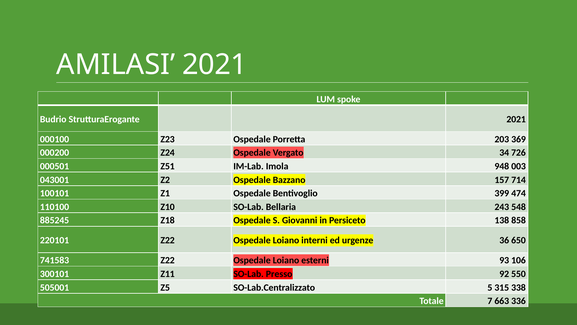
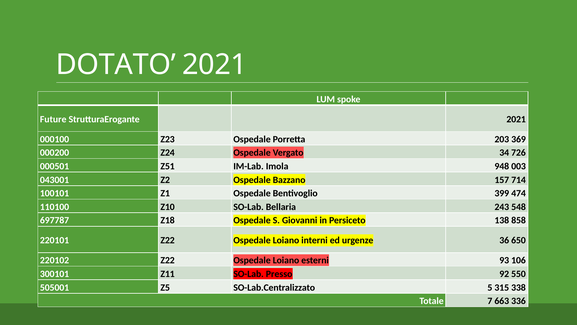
AMILASI: AMILASI -> DOTATO (116, 65)
Budrio: Budrio -> Future (53, 119)
885245: 885245 -> 697787 (55, 220)
741583: 741583 -> 220102 (55, 260)
